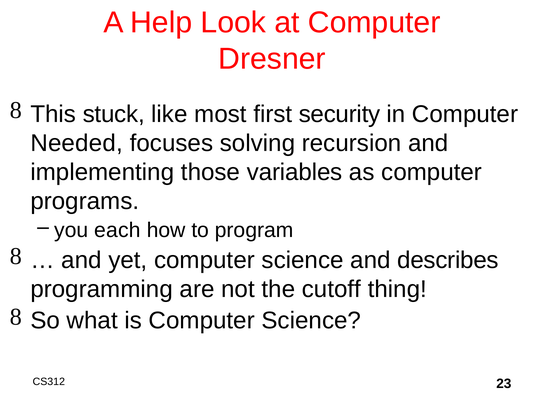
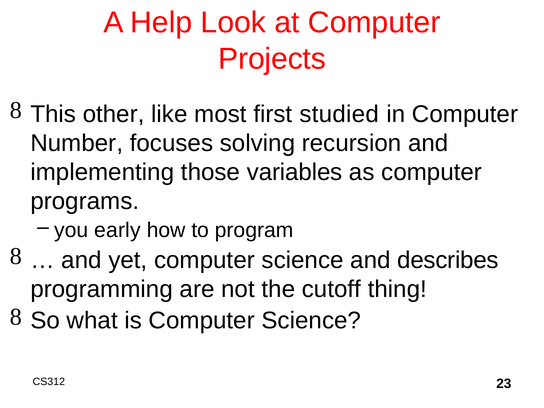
Dresner: Dresner -> Projects (272, 59)
stuck: stuck -> other (114, 114)
security: security -> studied (339, 114)
Needed: Needed -> Number (77, 143)
each: each -> early (117, 230)
